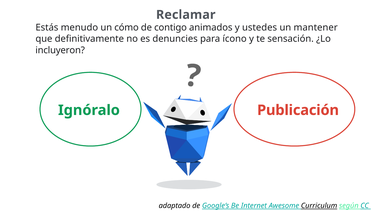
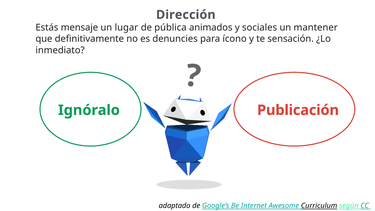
Reclamar: Reclamar -> Dirección (186, 15)
menudo: menudo -> mensaje (79, 28)
cómo: cómo -> lugar (126, 28)
contigo: contigo -> pública (170, 28)
ustedes: ustedes -> sociales (260, 28)
incluyeron: incluyeron -> inmediato (60, 50)
